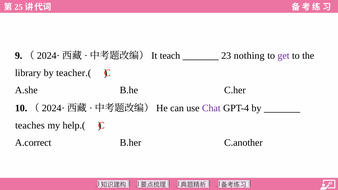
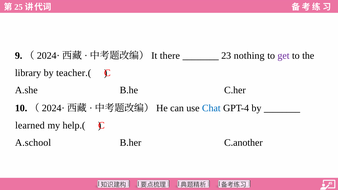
teach: teach -> there (170, 56)
Chat colour: purple -> blue (211, 108)
teaches: teaches -> learned (30, 126)
A.correct: A.correct -> A.school (33, 143)
